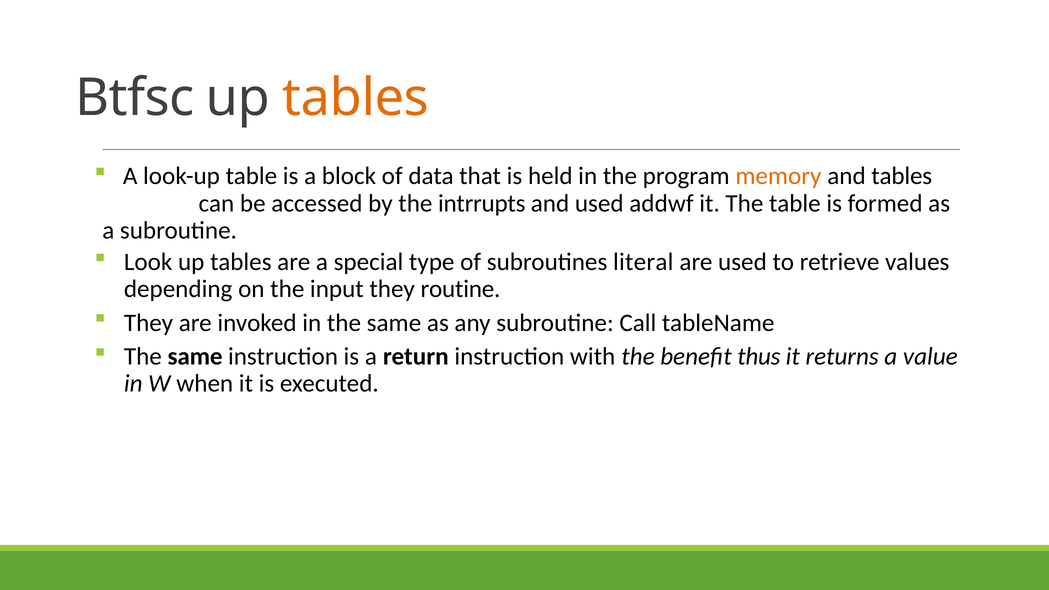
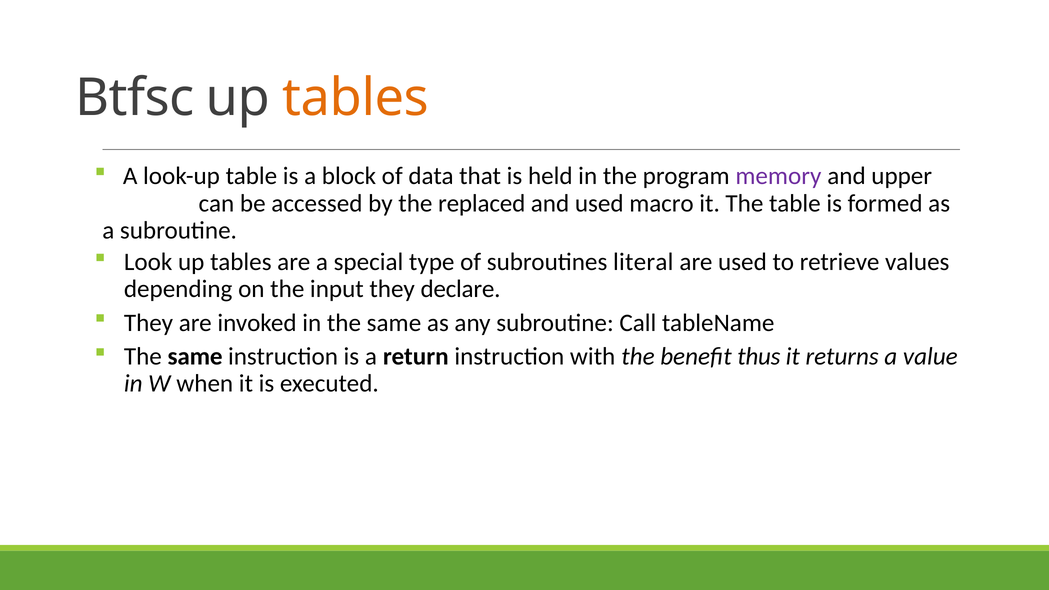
memory colour: orange -> purple (778, 176)
and tables: tables -> upper (902, 176)
intrrupts: intrrupts -> replaced (482, 203)
addwf: addwf -> macro (661, 203)
routine: routine -> declare (461, 289)
